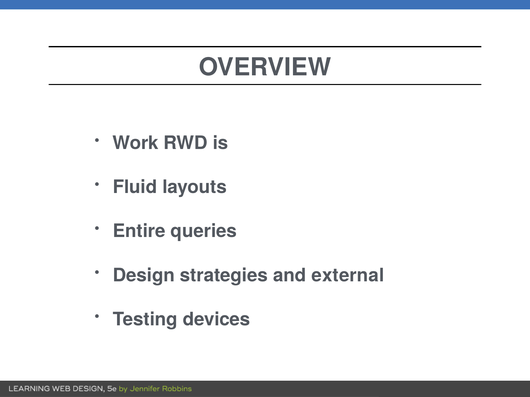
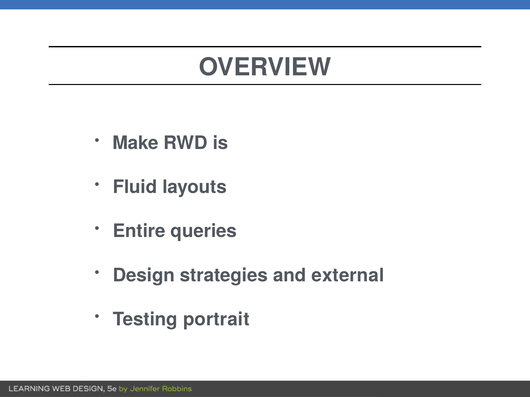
Work: Work -> Make (136, 143)
devices: devices -> portrait (216, 320)
